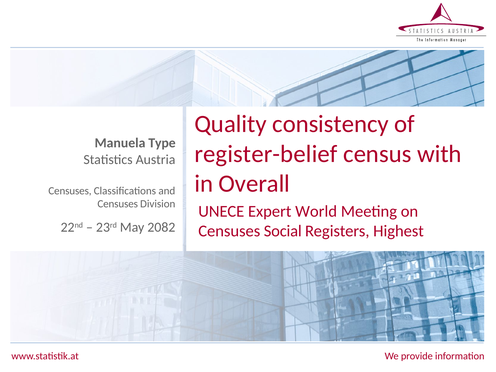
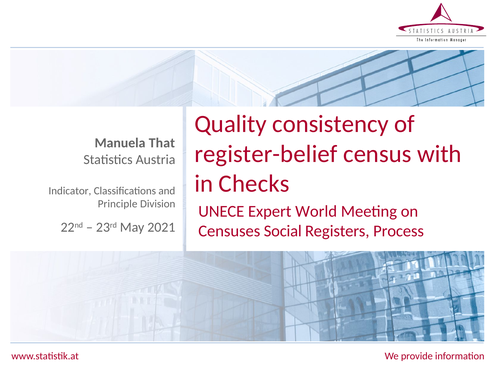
Type: Type -> That (162, 143)
Overall: Overall -> Checks (254, 184)
Censuses: Censuses -> Indicator (70, 191)
Censuses: Censuses -> Principle (118, 204)
2082: 2082 -> 2021 (161, 227)
Highest: Highest -> Process (399, 231)
